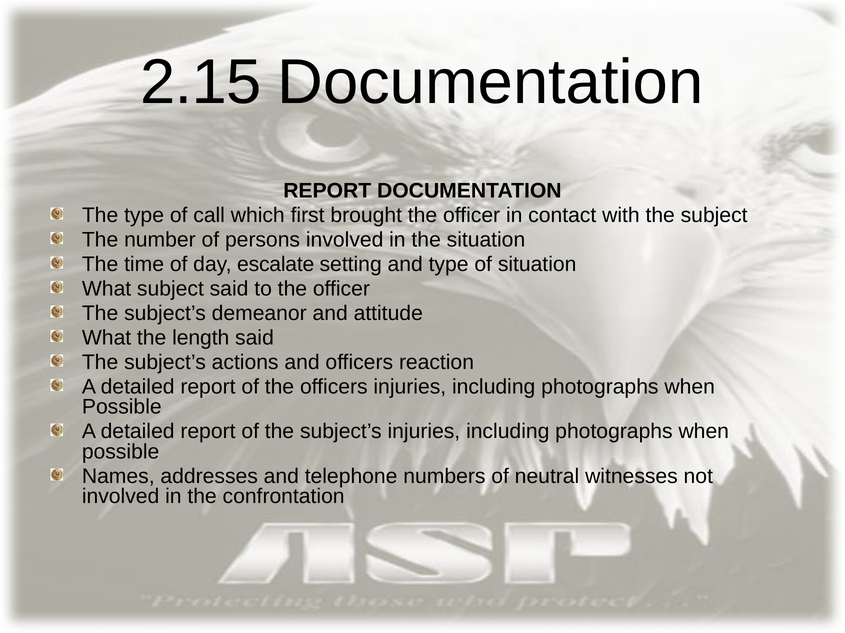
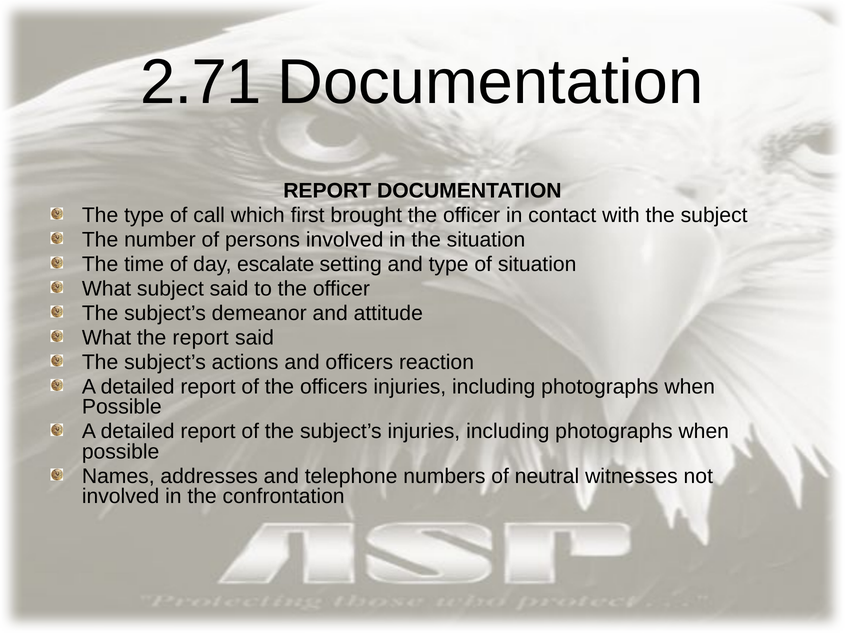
2.15: 2.15 -> 2.71 (201, 83)
the length: length -> report (201, 338)
